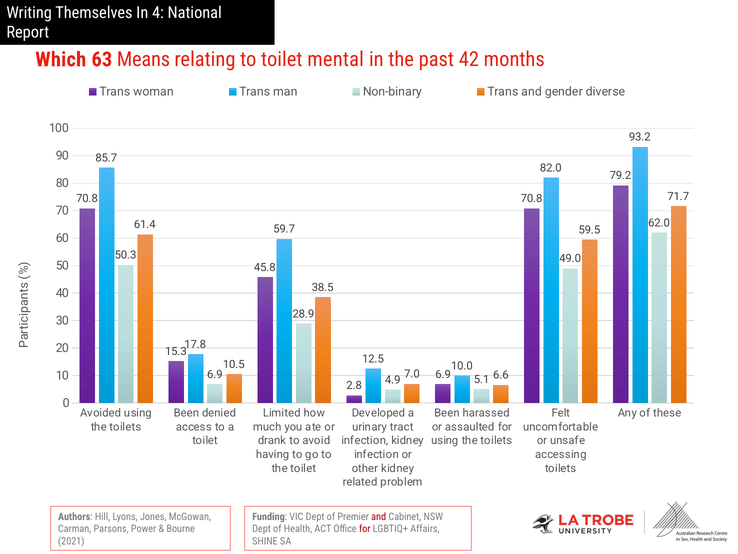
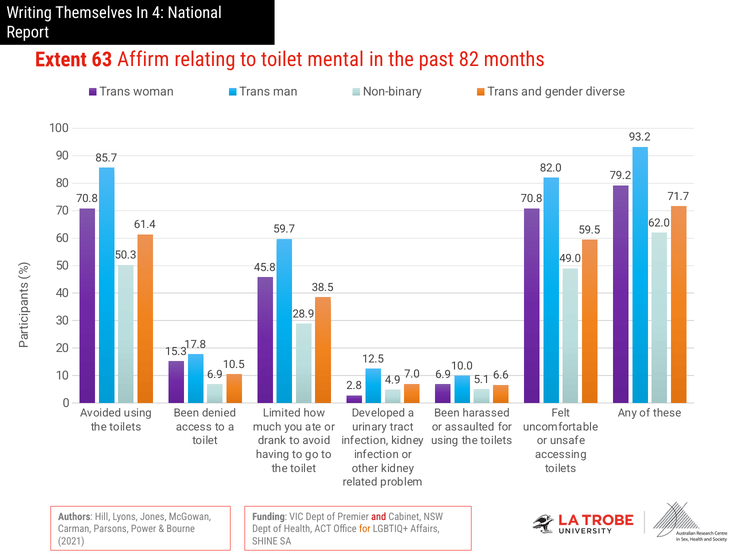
Which: Which -> Extent (61, 59)
Means: Means -> Affirm (143, 59)
42: 42 -> 82 (469, 59)
for colour: red -> orange (365, 529)
